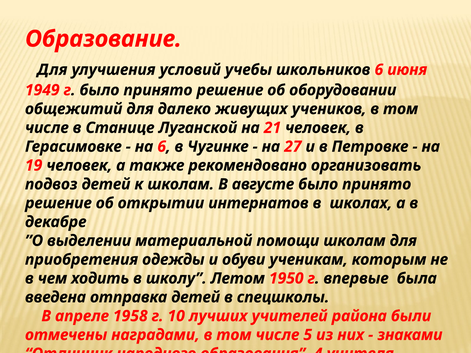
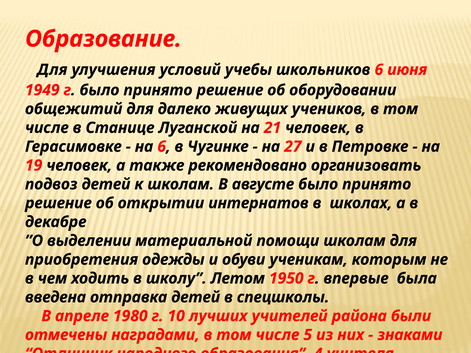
1958: 1958 -> 1980 (130, 316)
